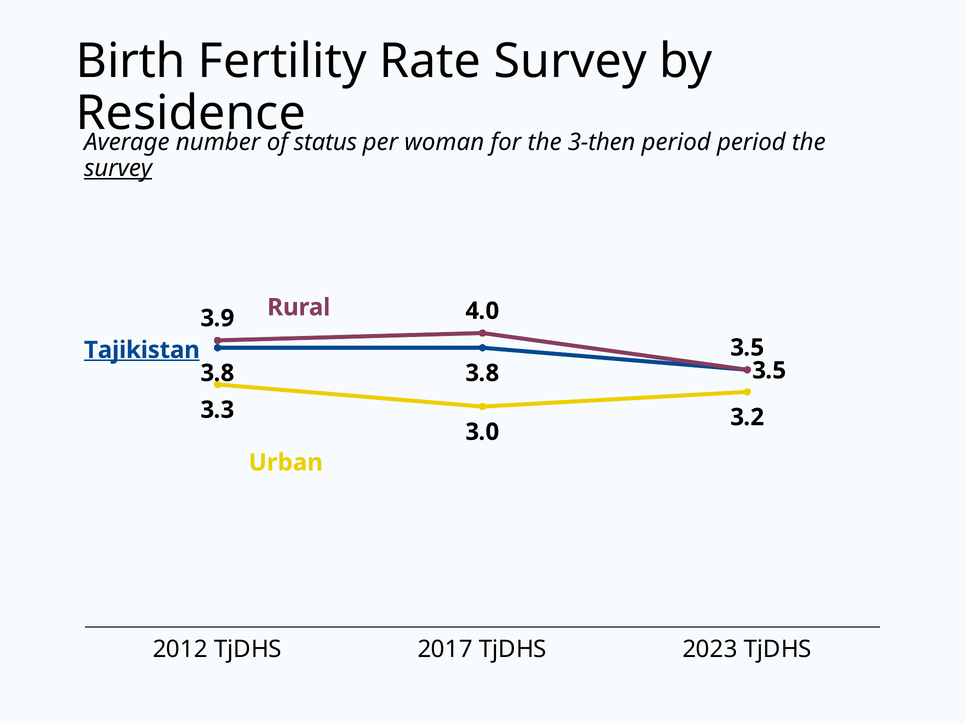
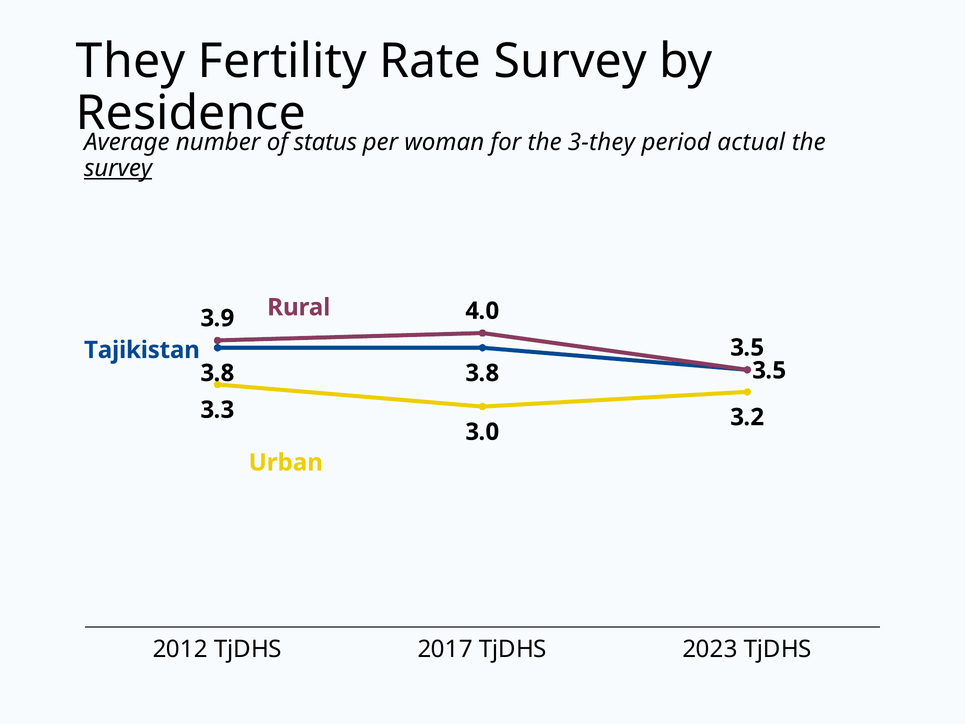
Birth: Birth -> They (131, 61)
3-then: 3-then -> 3-they (601, 142)
period period: period -> actual (751, 142)
Tajikistan underline: present -> none (142, 350)
